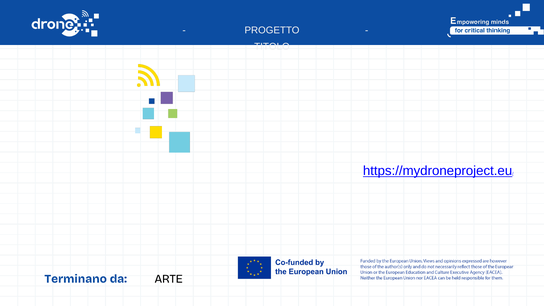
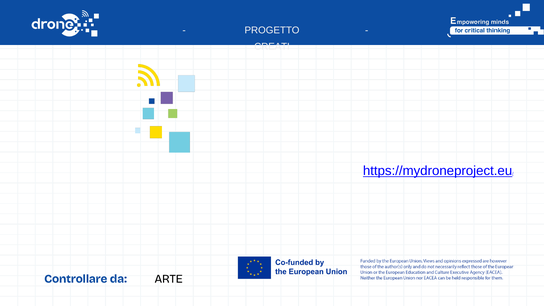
TITOLO: TITOLO -> CREATI (272, 47)
Terminano: Terminano -> Controllare (76, 279)
